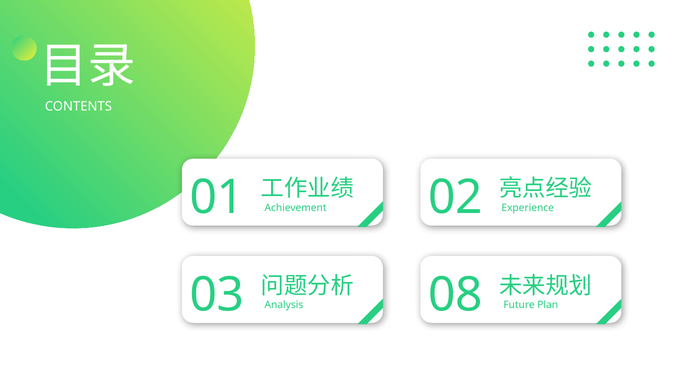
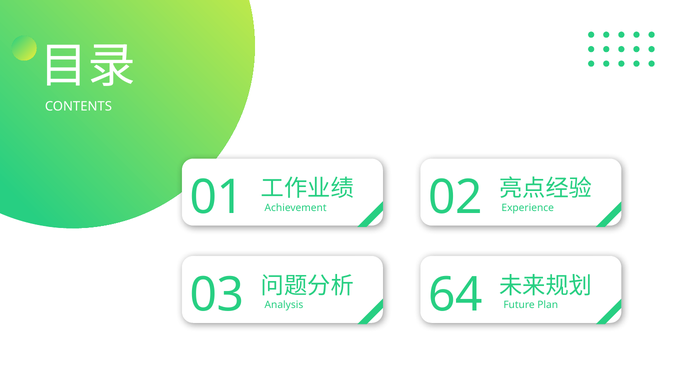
08: 08 -> 64 (455, 295)
